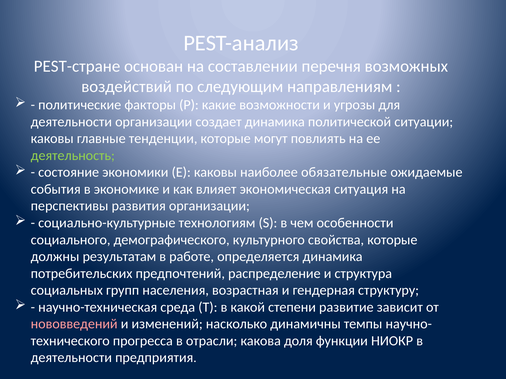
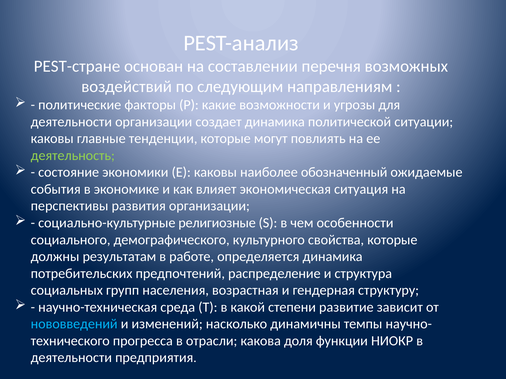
обязательные: обязательные -> обозначенный (344, 173)
технологиям: технологиям -> религиозные (217, 223)
нововведений colour: pink -> light blue (74, 324)
